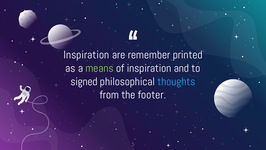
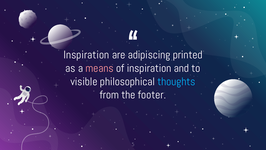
remember: remember -> adipiscing (149, 55)
means colour: light green -> pink (100, 68)
signed: signed -> visible (84, 81)
